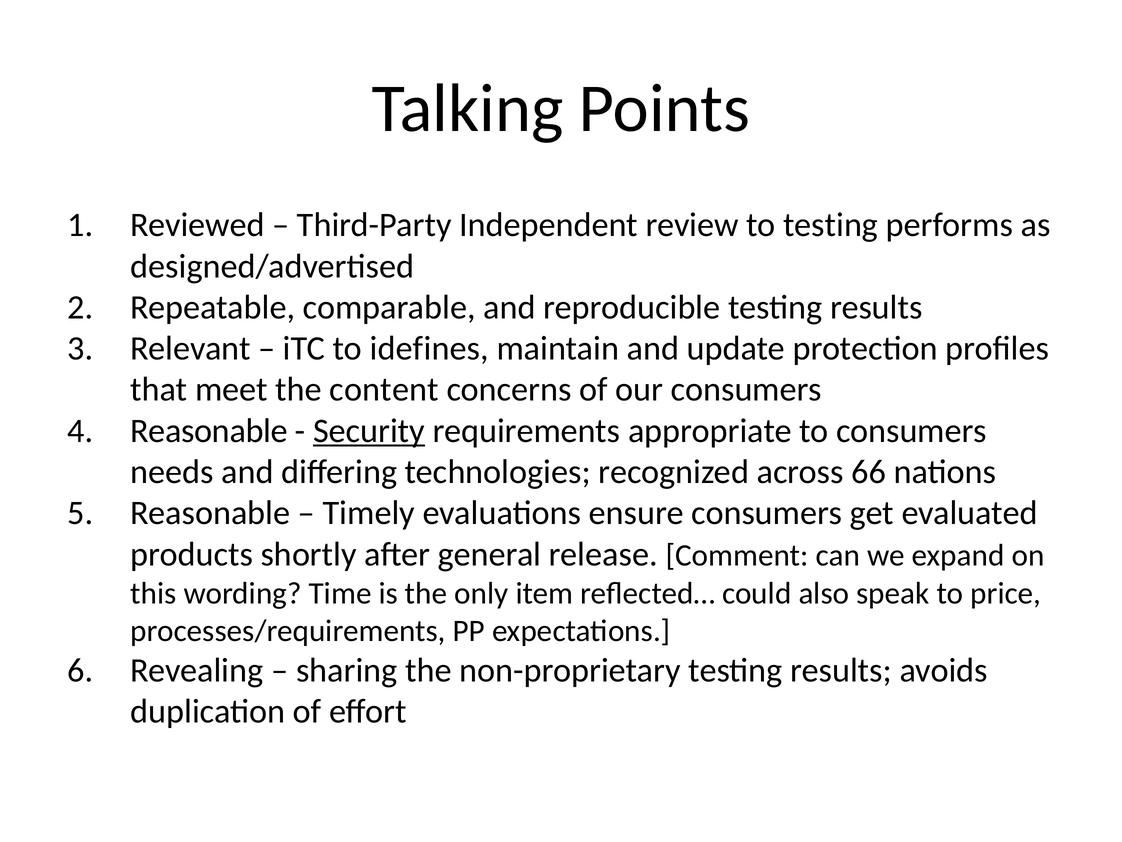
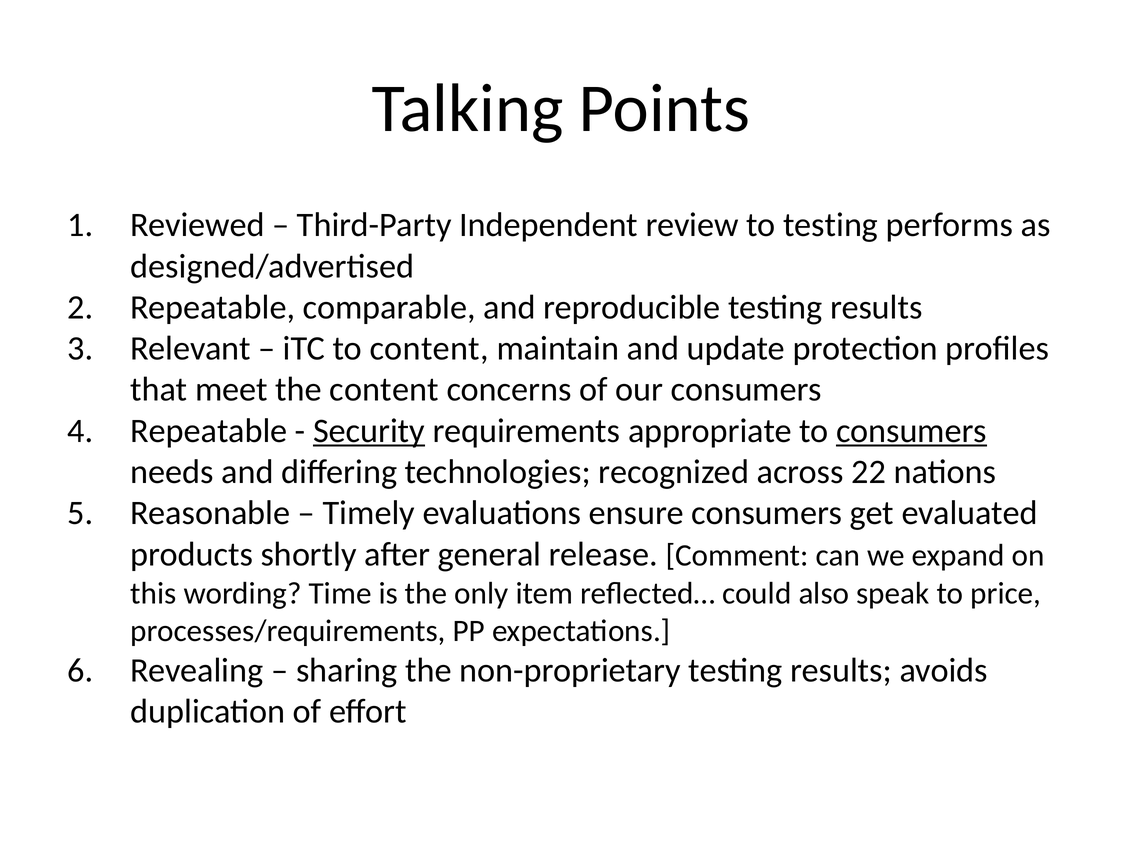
to idefines: idefines -> content (429, 348)
Reasonable: Reasonable -> Repeatable (209, 431)
consumers underline: none -> present (912, 431)
66: 66 -> 22 (869, 472)
